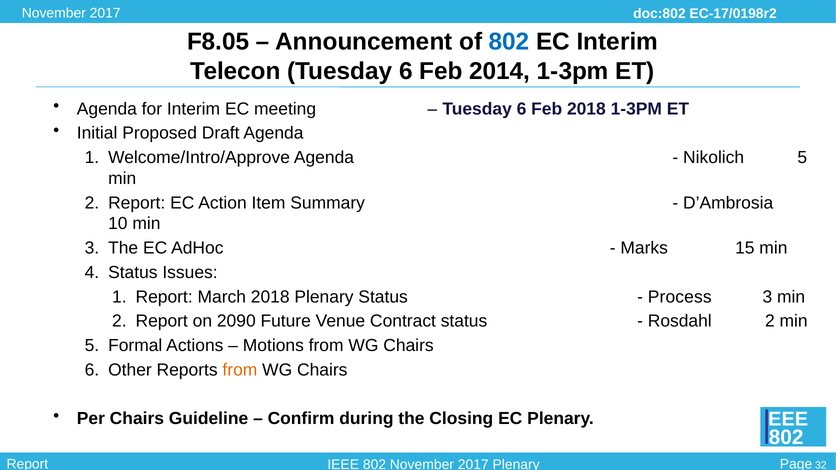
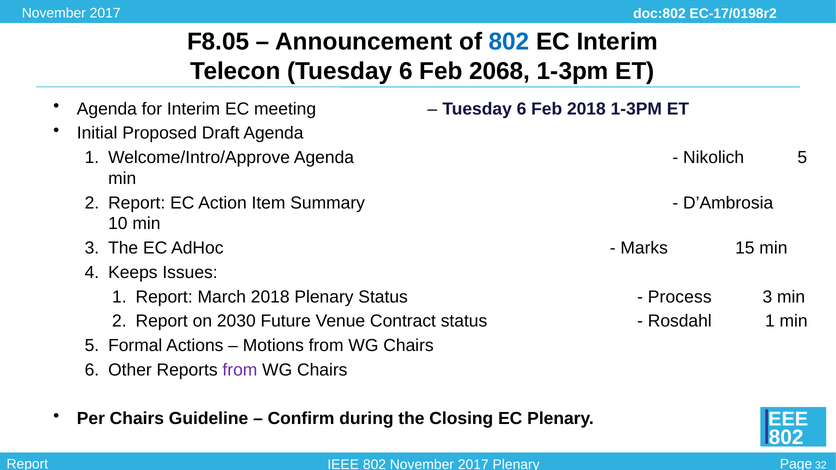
2014: 2014 -> 2068 (500, 71)
Status: Status -> Keeps (133, 273)
2090: 2090 -> 2030 (236, 321)
Rosdahl 2: 2 -> 1 (770, 321)
from colour: orange -> purple (240, 370)
